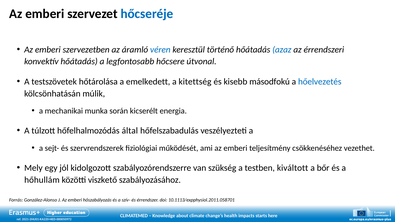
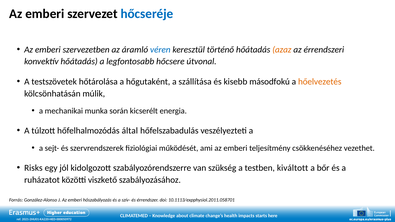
azaz colour: blue -> orange (282, 50)
emelkedett: emelkedett -> hőgutaként (148, 82)
kitettség: kitettség -> szállítása (195, 82)
hőelvezetés colour: blue -> orange (320, 82)
Mely: Mely -> Risks (33, 168)
hőhullám: hőhullám -> ruházatot (42, 180)
